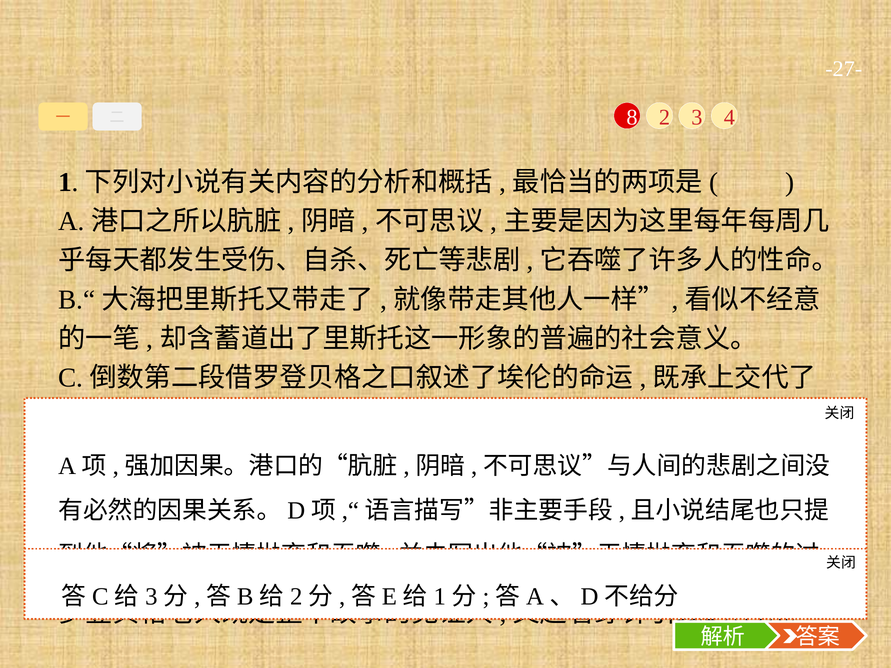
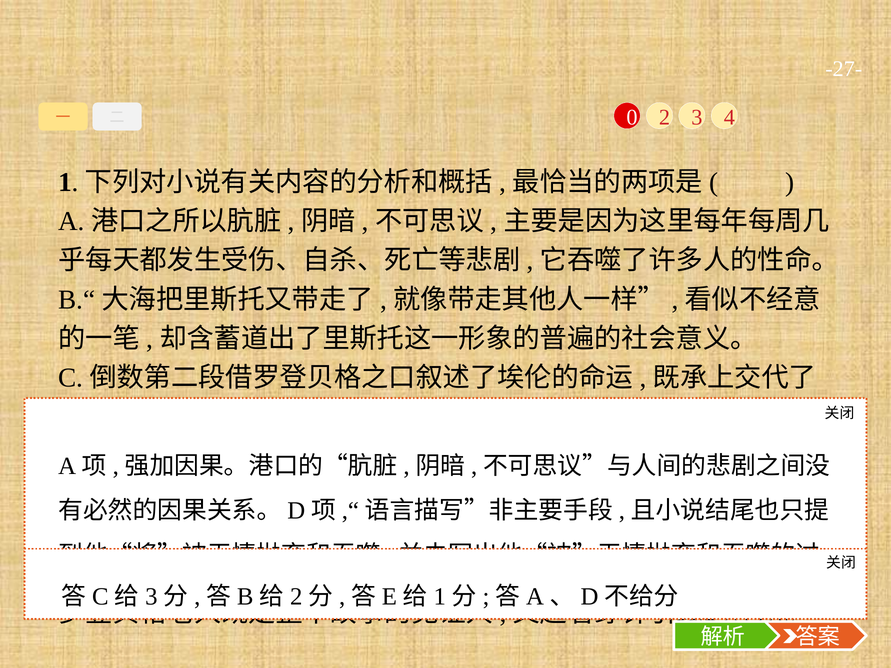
8: 8 -> 0 (632, 117)
